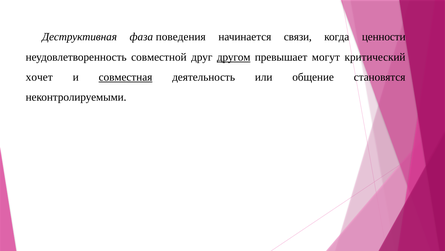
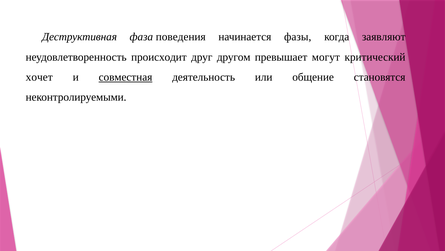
связи: связи -> фазы (298, 37)
ценности: ценности -> заявляют (384, 37)
совместной: совместной -> происходит (159, 57)
другом underline: present -> none (234, 57)
